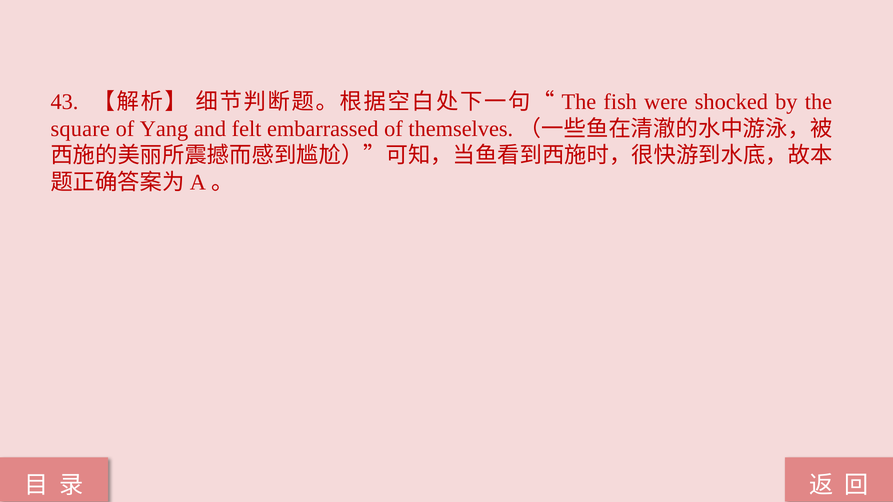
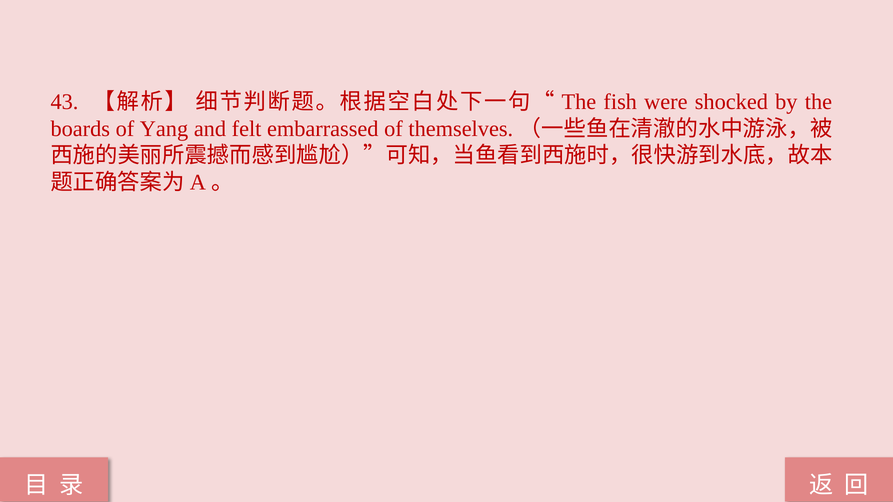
square: square -> boards (80, 129)
